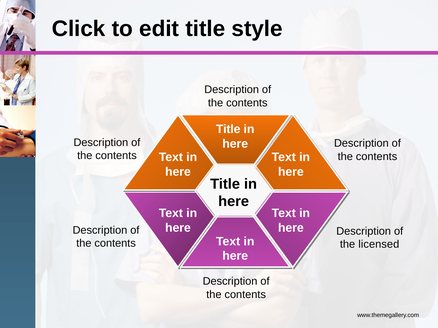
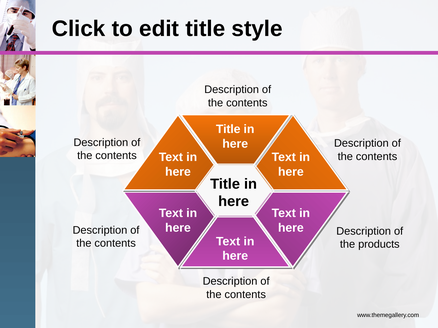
licensed: licensed -> products (379, 245)
